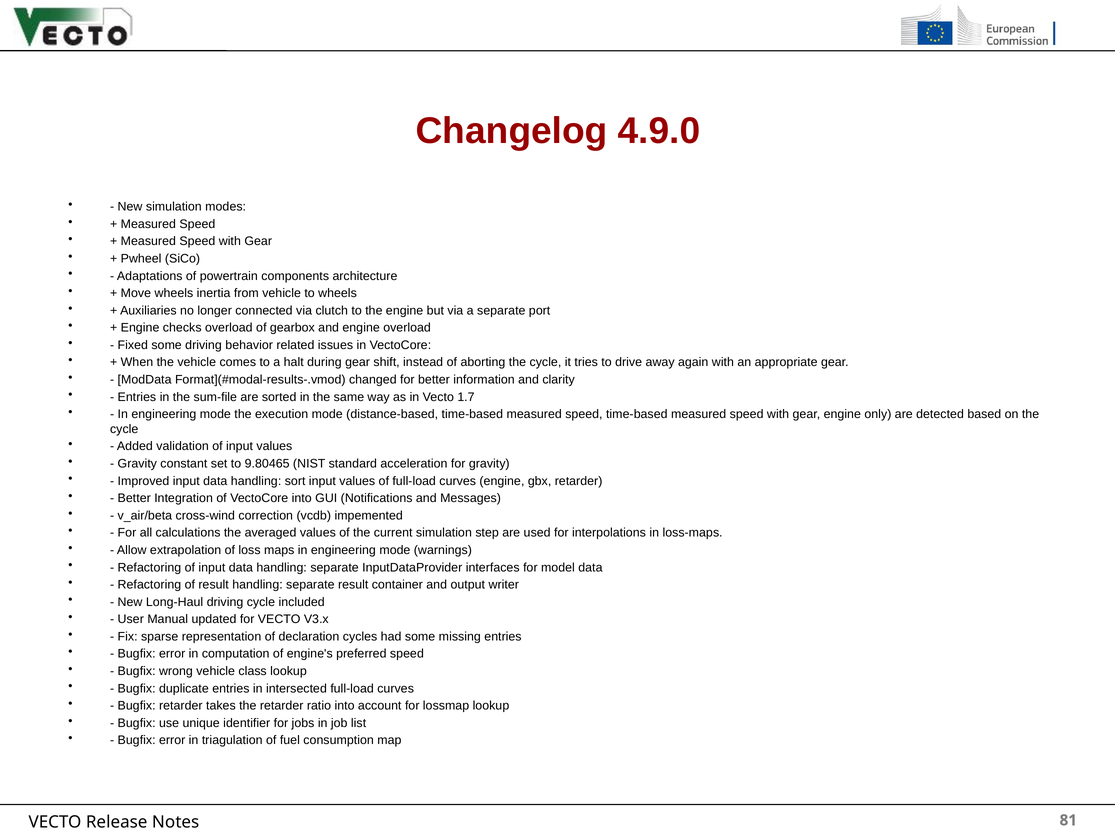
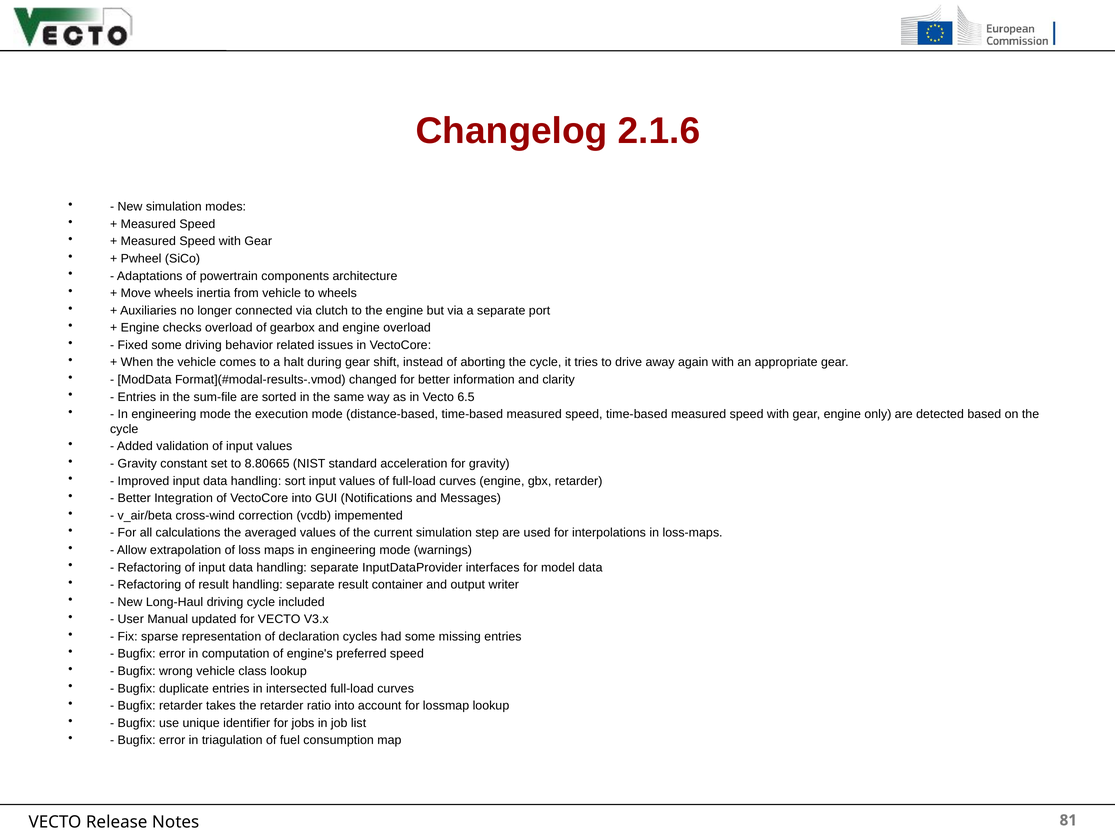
4.9.0: 4.9.0 -> 2.1.6 (659, 131)
1.7: 1.7 -> 6.5 (466, 397)
9.80465: 9.80465 -> 8.80665 (267, 464)
